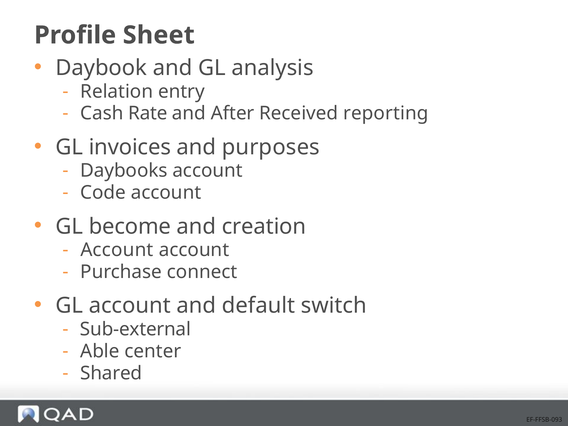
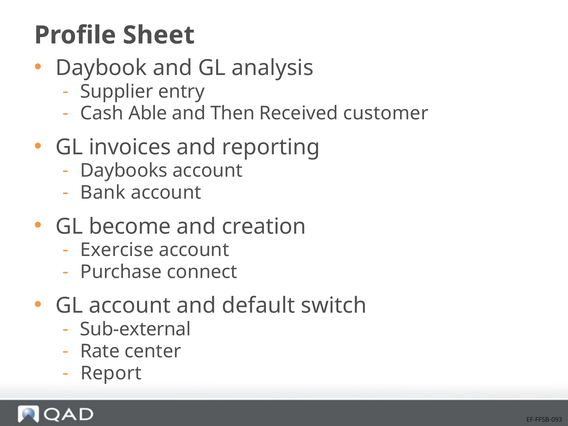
Relation: Relation -> Supplier (117, 91)
Rate: Rate -> Able (148, 113)
After: After -> Then (233, 113)
reporting: reporting -> customer (386, 113)
purposes: purposes -> reporting (271, 147)
Code: Code -> Bank (103, 193)
Account: Account -> Exercise (117, 250)
Able: Able -> Rate (100, 351)
Shared: Shared -> Report (111, 373)
